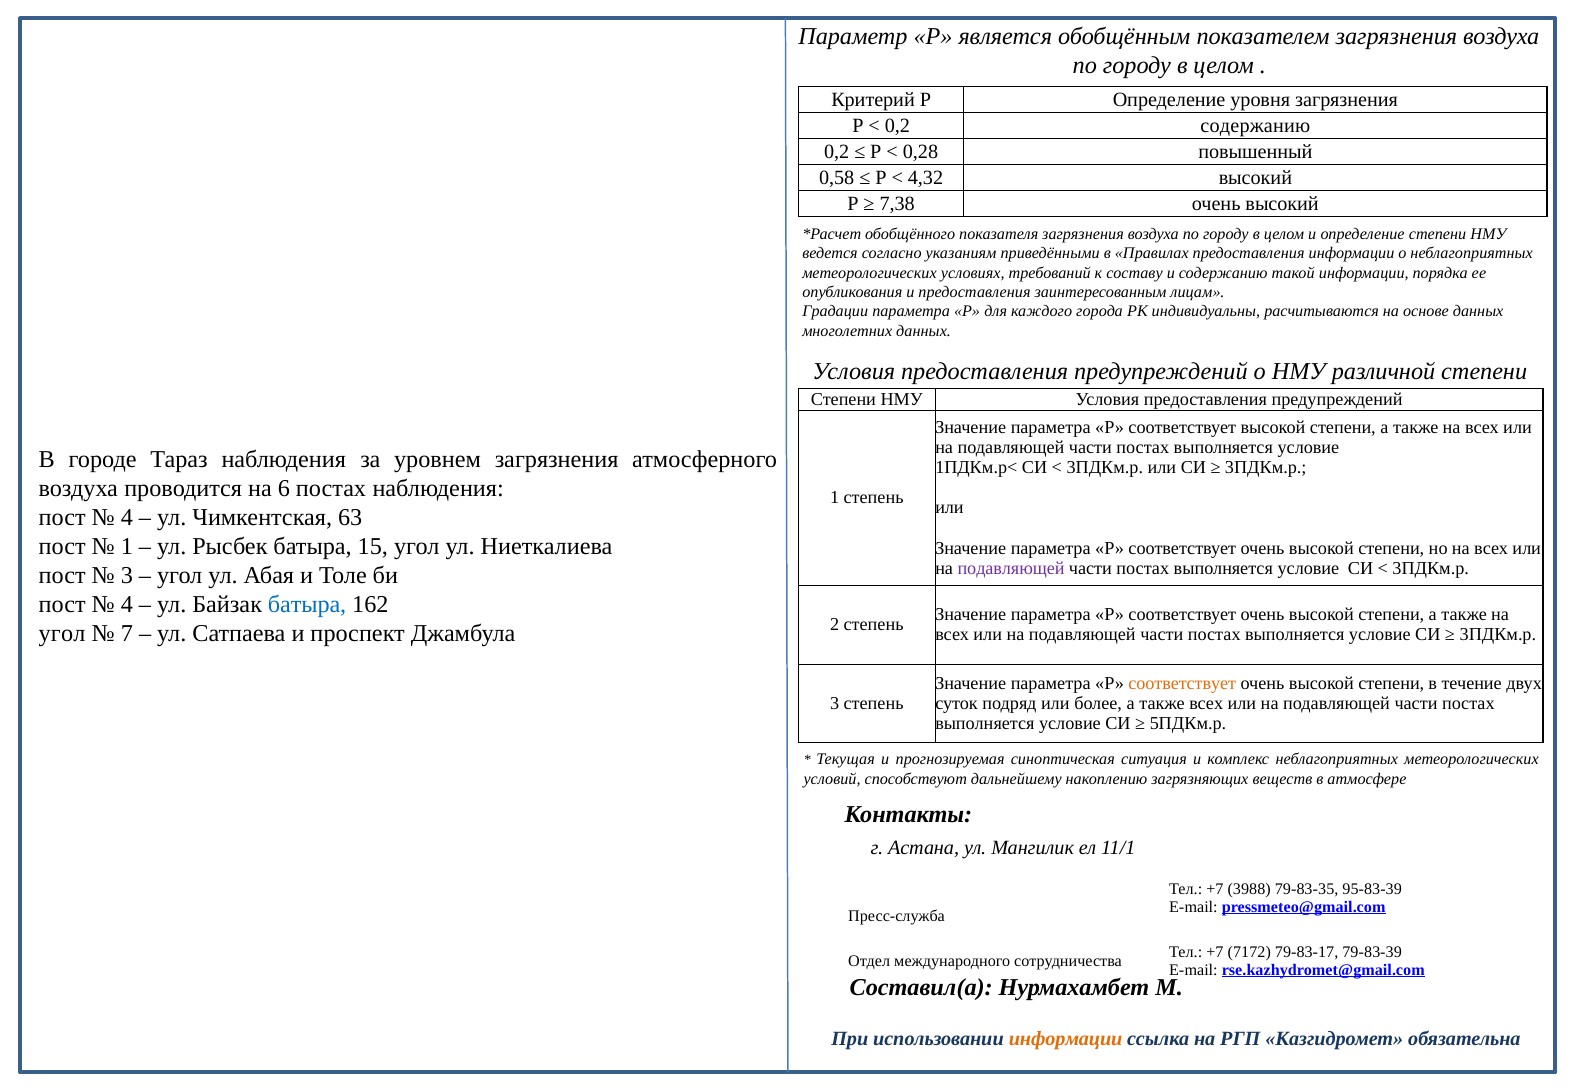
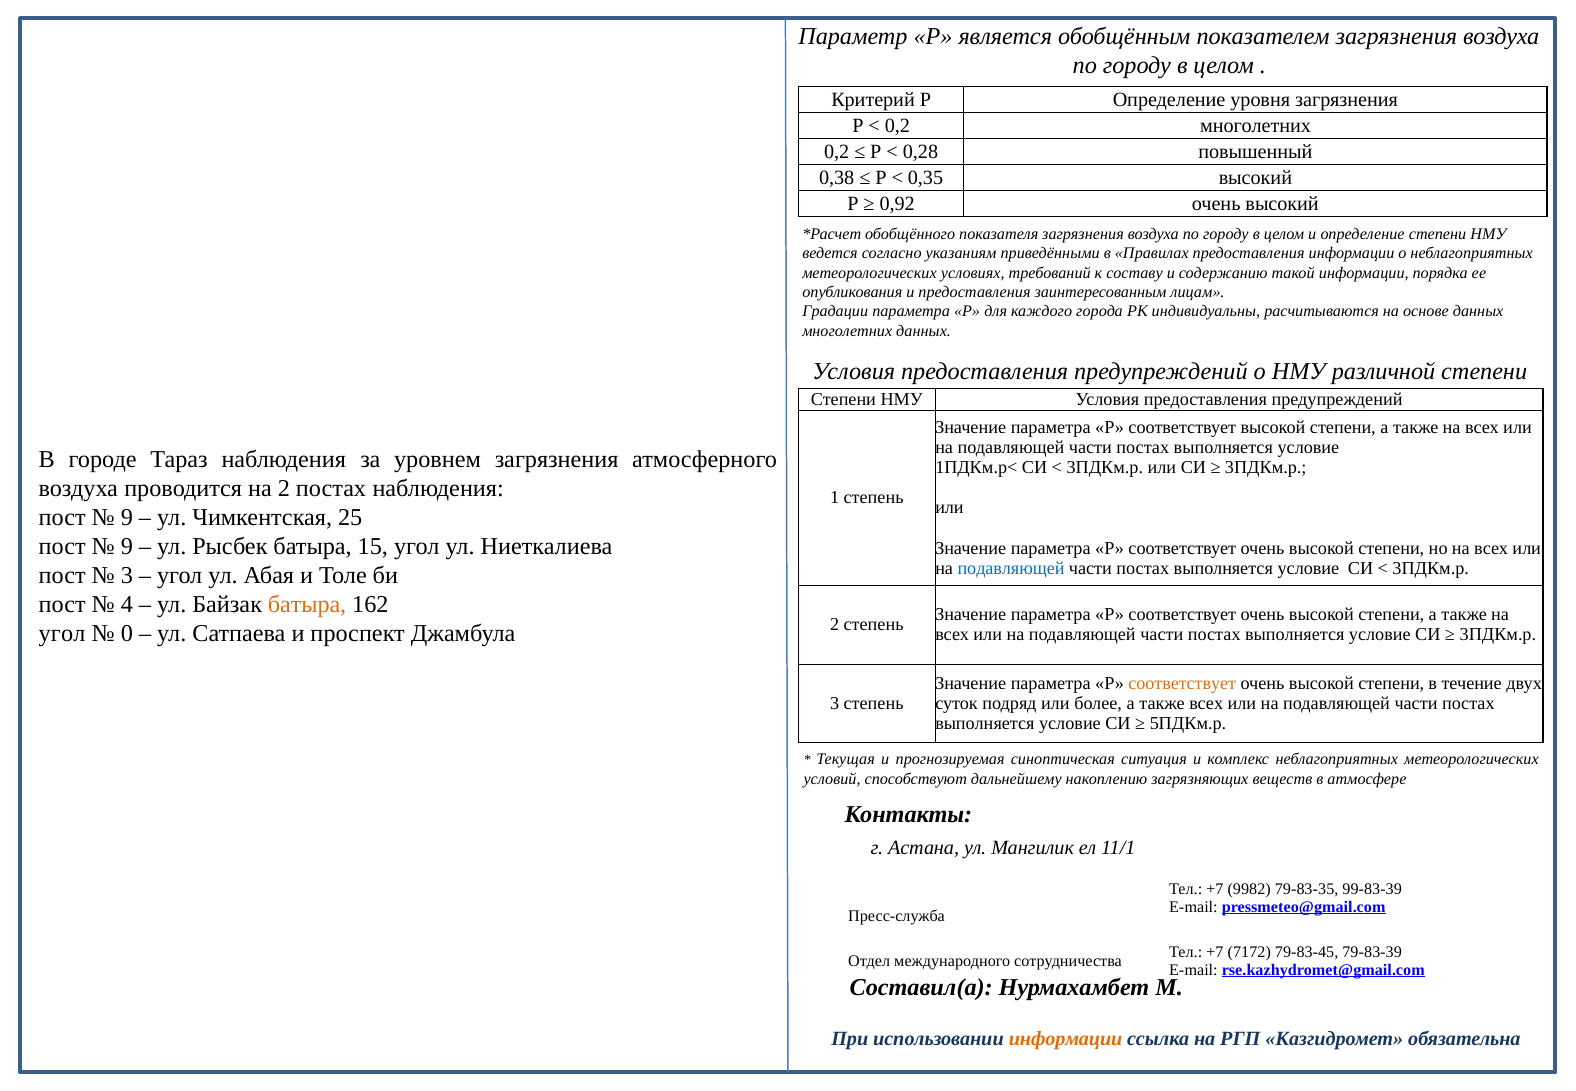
0,2 содержанию: содержанию -> многолетних (1256, 125)
0,58: 0,58 -> 0,38 (837, 177)
4,32: 4,32 -> 0,35 (925, 177)
7,38: 7,38 -> 0,92 (897, 203)
на 6: 6 -> 2 (284, 488)
4: 4 -> 9 (127, 517)
63: 63 -> 25 (350, 517)
1: 1 -> 9 (127, 546)
подавляющей colour: purple -> blue (1011, 568)
батыра colour: blue -> orange (307, 605)
7: 7 -> 0 (127, 634)
3988: 3988 -> 9982 (1249, 889)
95-83-39: 95-83-39 -> 99-83-39 (1372, 889)
79-83-17: 79-83-17 -> 79-83-45 (1307, 952)
